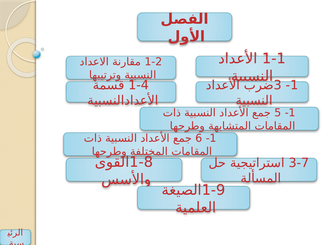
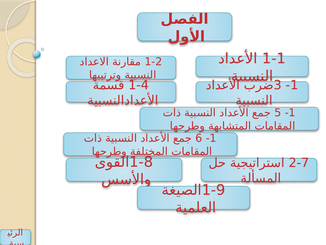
3-7: 3-7 -> 2-7 (299, 163)
